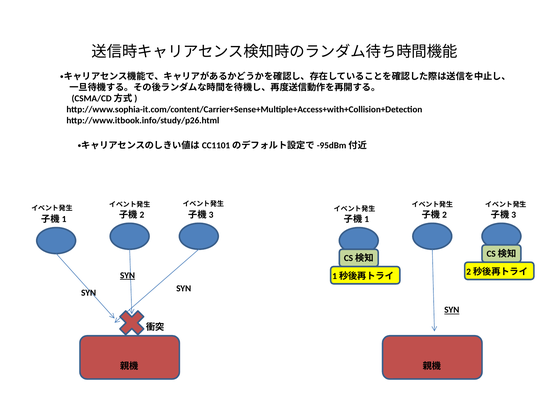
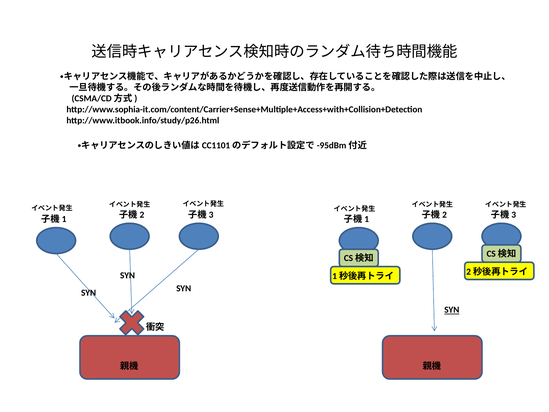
SYN underline: present -> none (128, 275)
